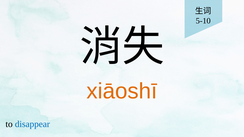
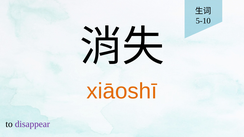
disappear colour: blue -> purple (32, 124)
